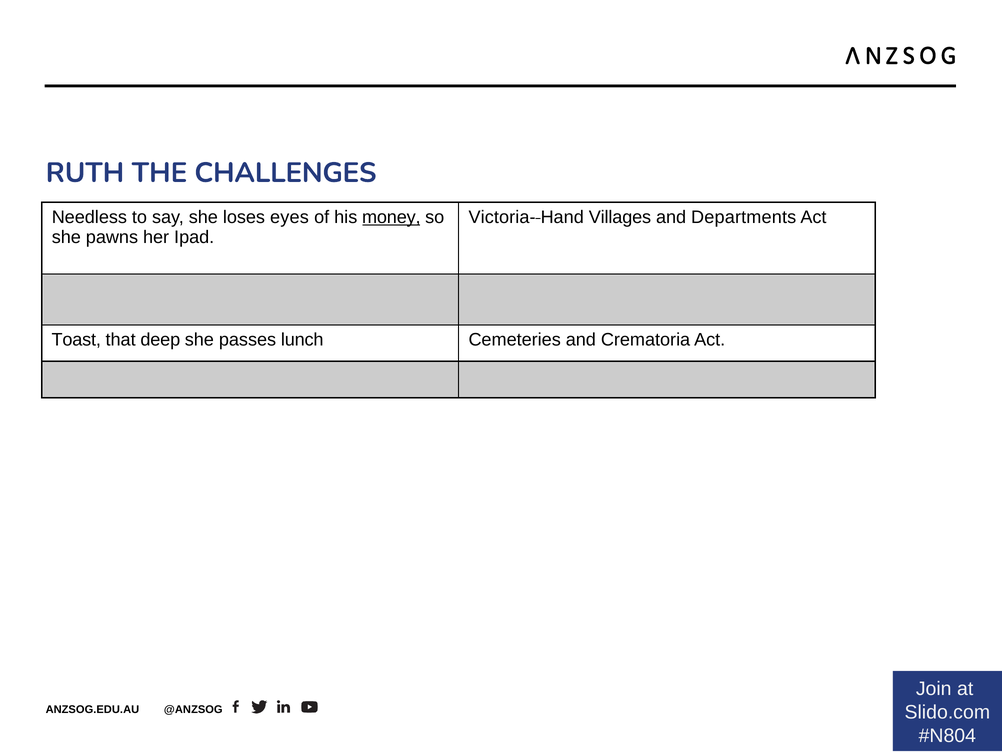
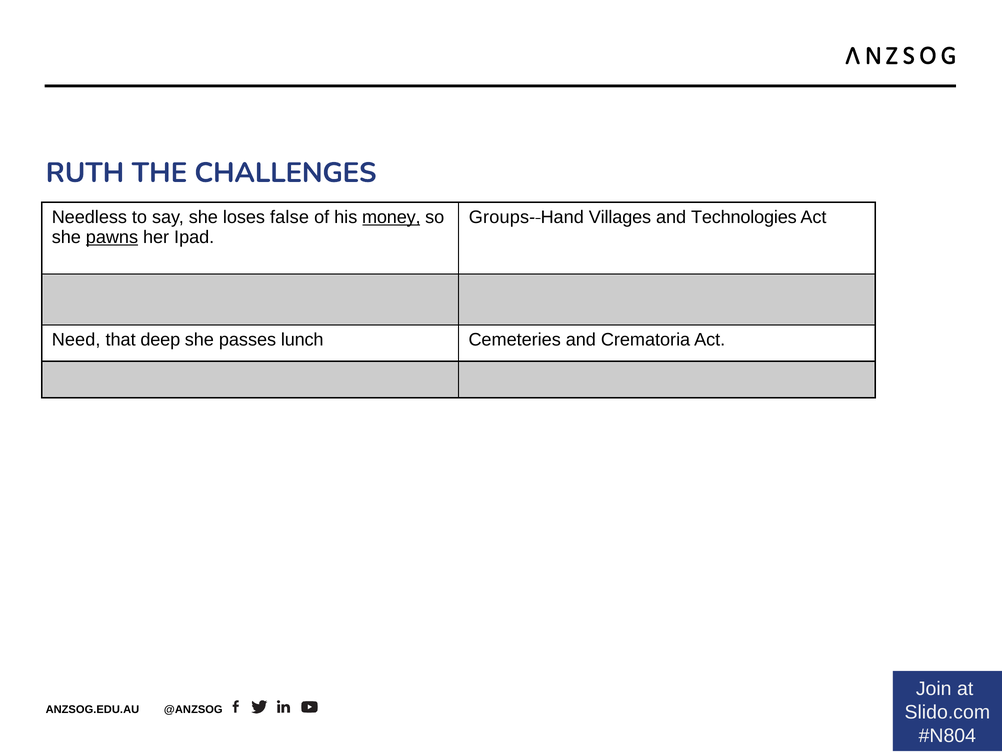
eyes: eyes -> false (289, 217)
Victoria-: Victoria- -> Groups- (502, 217)
Departments: Departments -> Technologies (744, 217)
pawns underline: none -> present (112, 237)
Toast: Toast -> Need (76, 340)
